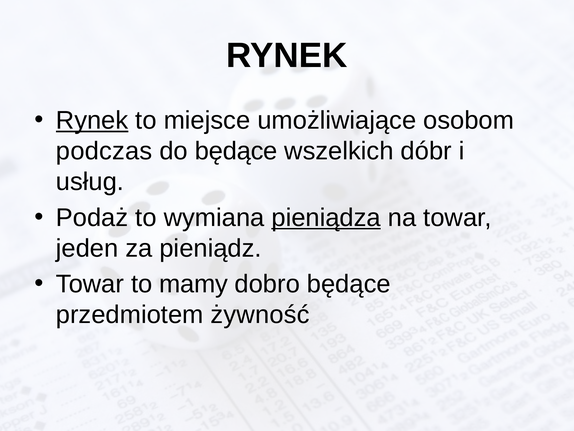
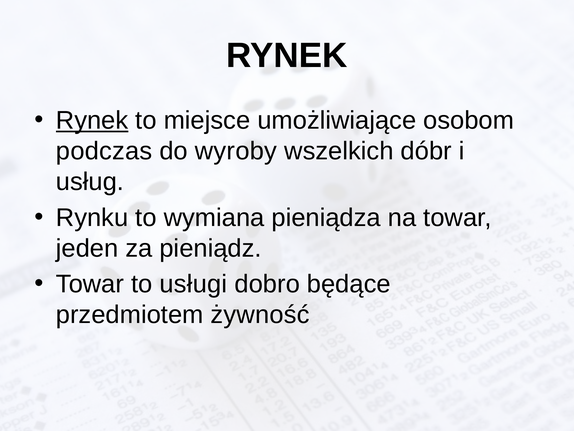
do będące: będące -> wyroby (236, 151)
Podaż: Podaż -> Rynku (92, 217)
pieniądza underline: present -> none (326, 217)
mamy: mamy -> usługi (193, 284)
